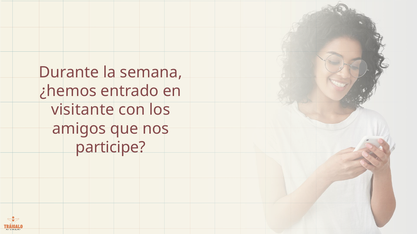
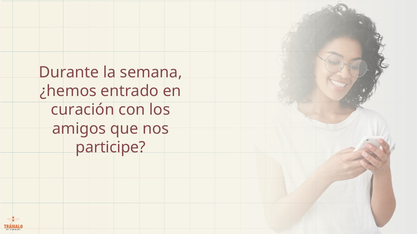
visitante: visitante -> curación (83, 110)
